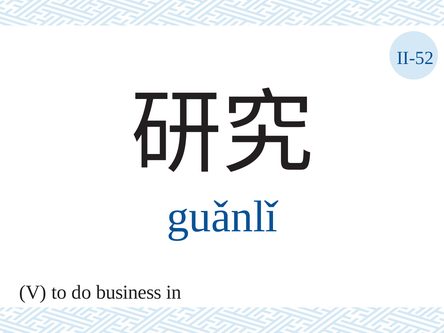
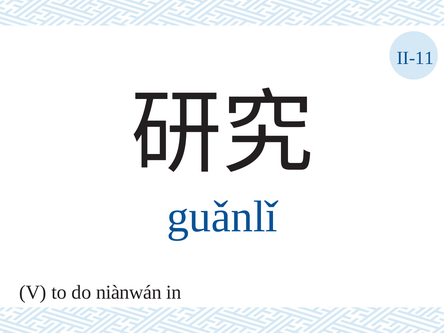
II-52: II-52 -> II-11 (415, 58)
business: business -> niànwán (129, 292)
